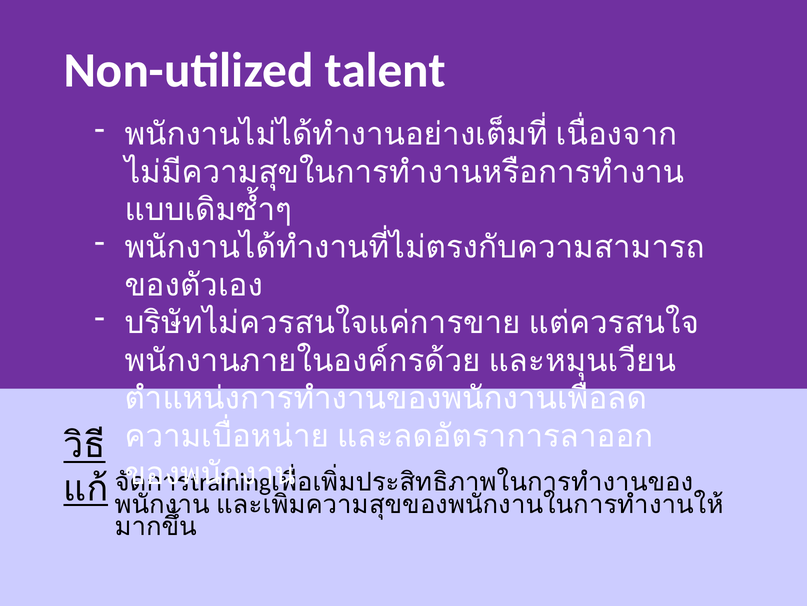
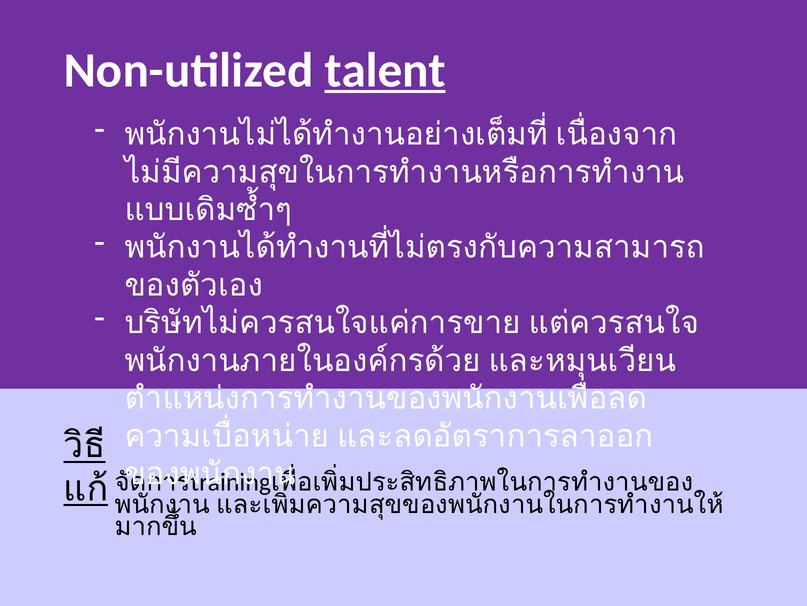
talent underline: none -> present (385, 70)
